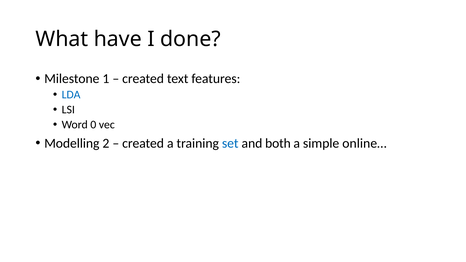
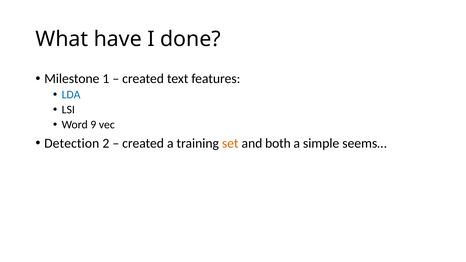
0: 0 -> 9 (93, 125)
Modelling: Modelling -> Detection (72, 143)
set colour: blue -> orange (230, 143)
online…: online… -> seems… (364, 143)
